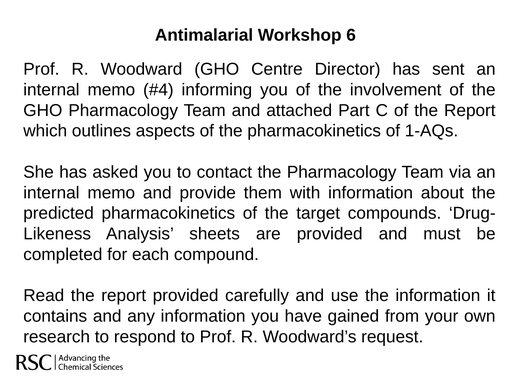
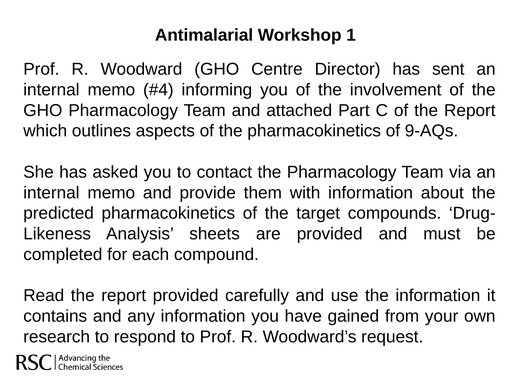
6: 6 -> 1 (351, 35)
1-AQs: 1-AQs -> 9-AQs (431, 131)
